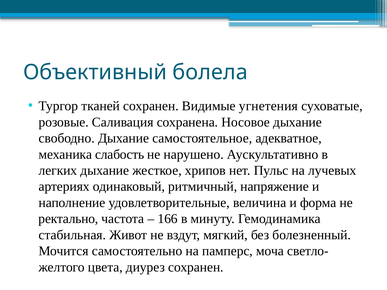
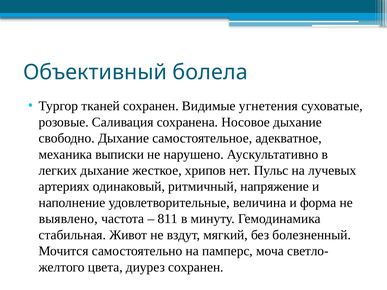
слабость: слабость -> выписки (120, 154)
ректально: ректально -> выявлено (68, 219)
166: 166 -> 811 (168, 219)
